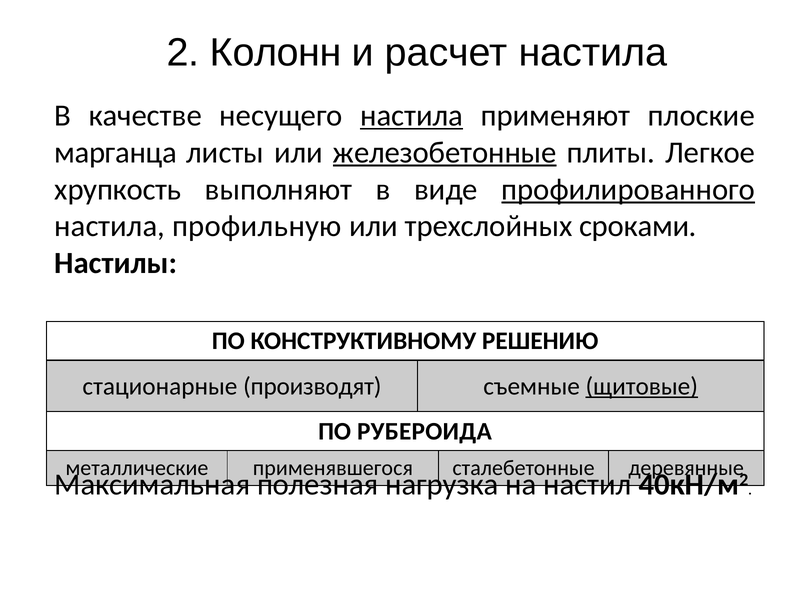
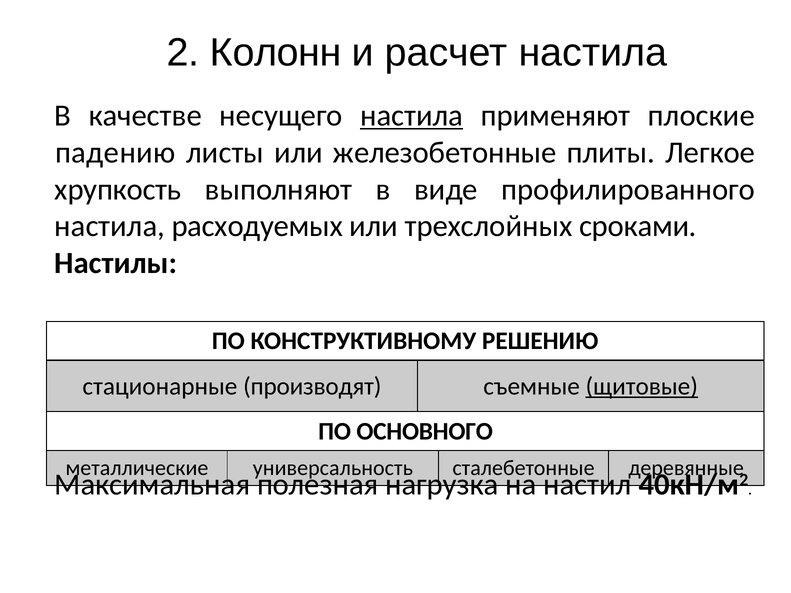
марганца: марганца -> падению (115, 153)
железобетонные underline: present -> none (445, 153)
профилированного underline: present -> none (628, 189)
профильную: профильную -> расходуемых (257, 226)
РУБЕРОИДА: РУБЕРОИДА -> ОСНОВНОГО (425, 432)
применявшегося: применявшегося -> универсальность (333, 468)
